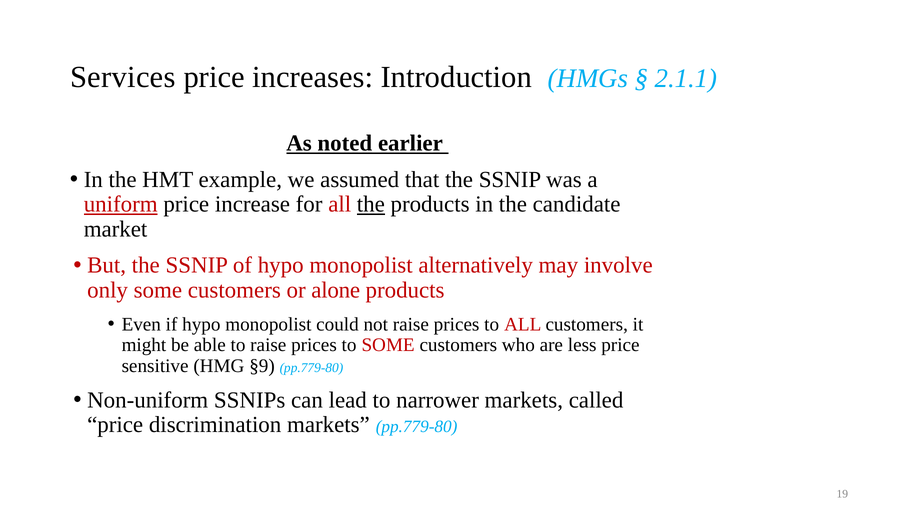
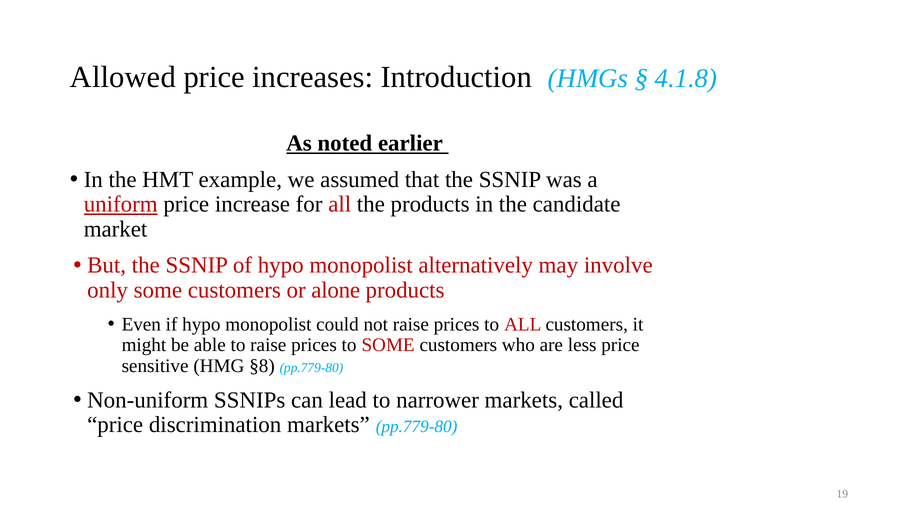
Services: Services -> Allowed (123, 77)
2.1.1: 2.1.1 -> 4.1.8 (686, 78)
the underline: present -> none (371, 204)
§9: §9 -> §8 (262, 365)
